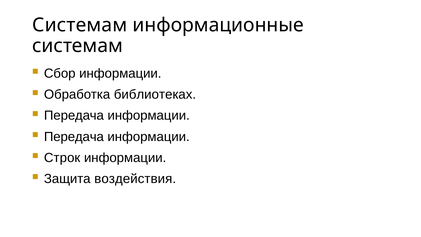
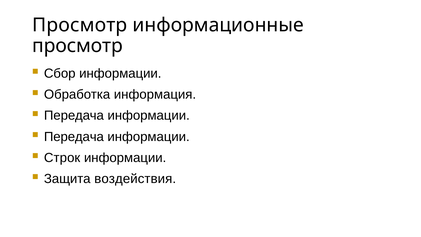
Системам: Системам -> Просмотр (80, 25)
системам: системам -> просмотр (78, 46)
библиотеках: библиотеках -> информация (155, 94)
